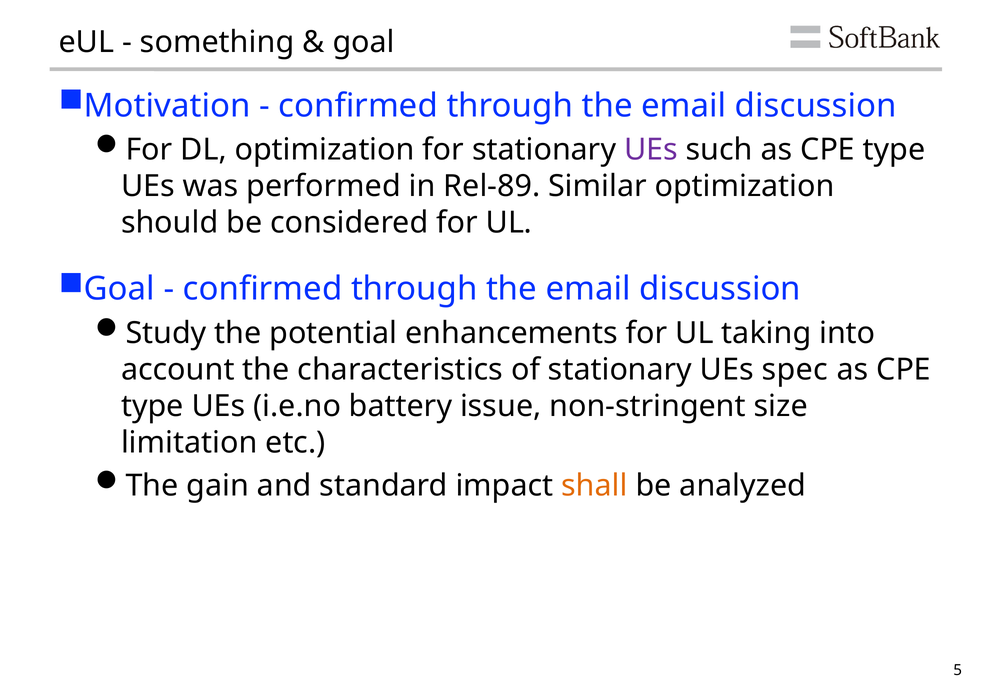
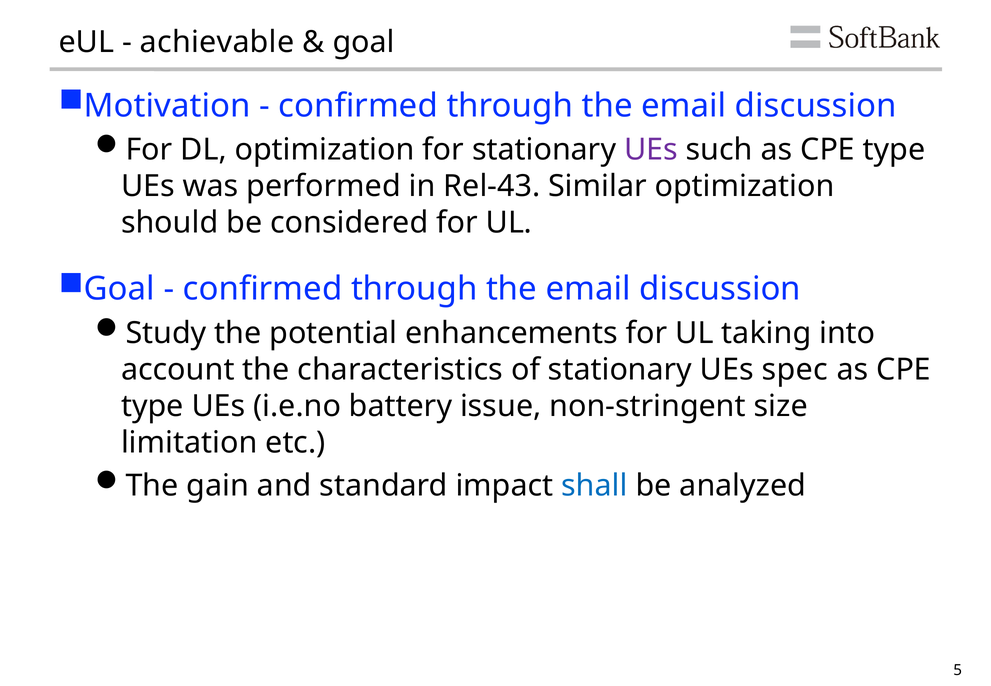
something: something -> achievable (217, 42)
Rel-89: Rel-89 -> Rel-43 (492, 186)
shall colour: orange -> blue (594, 486)
